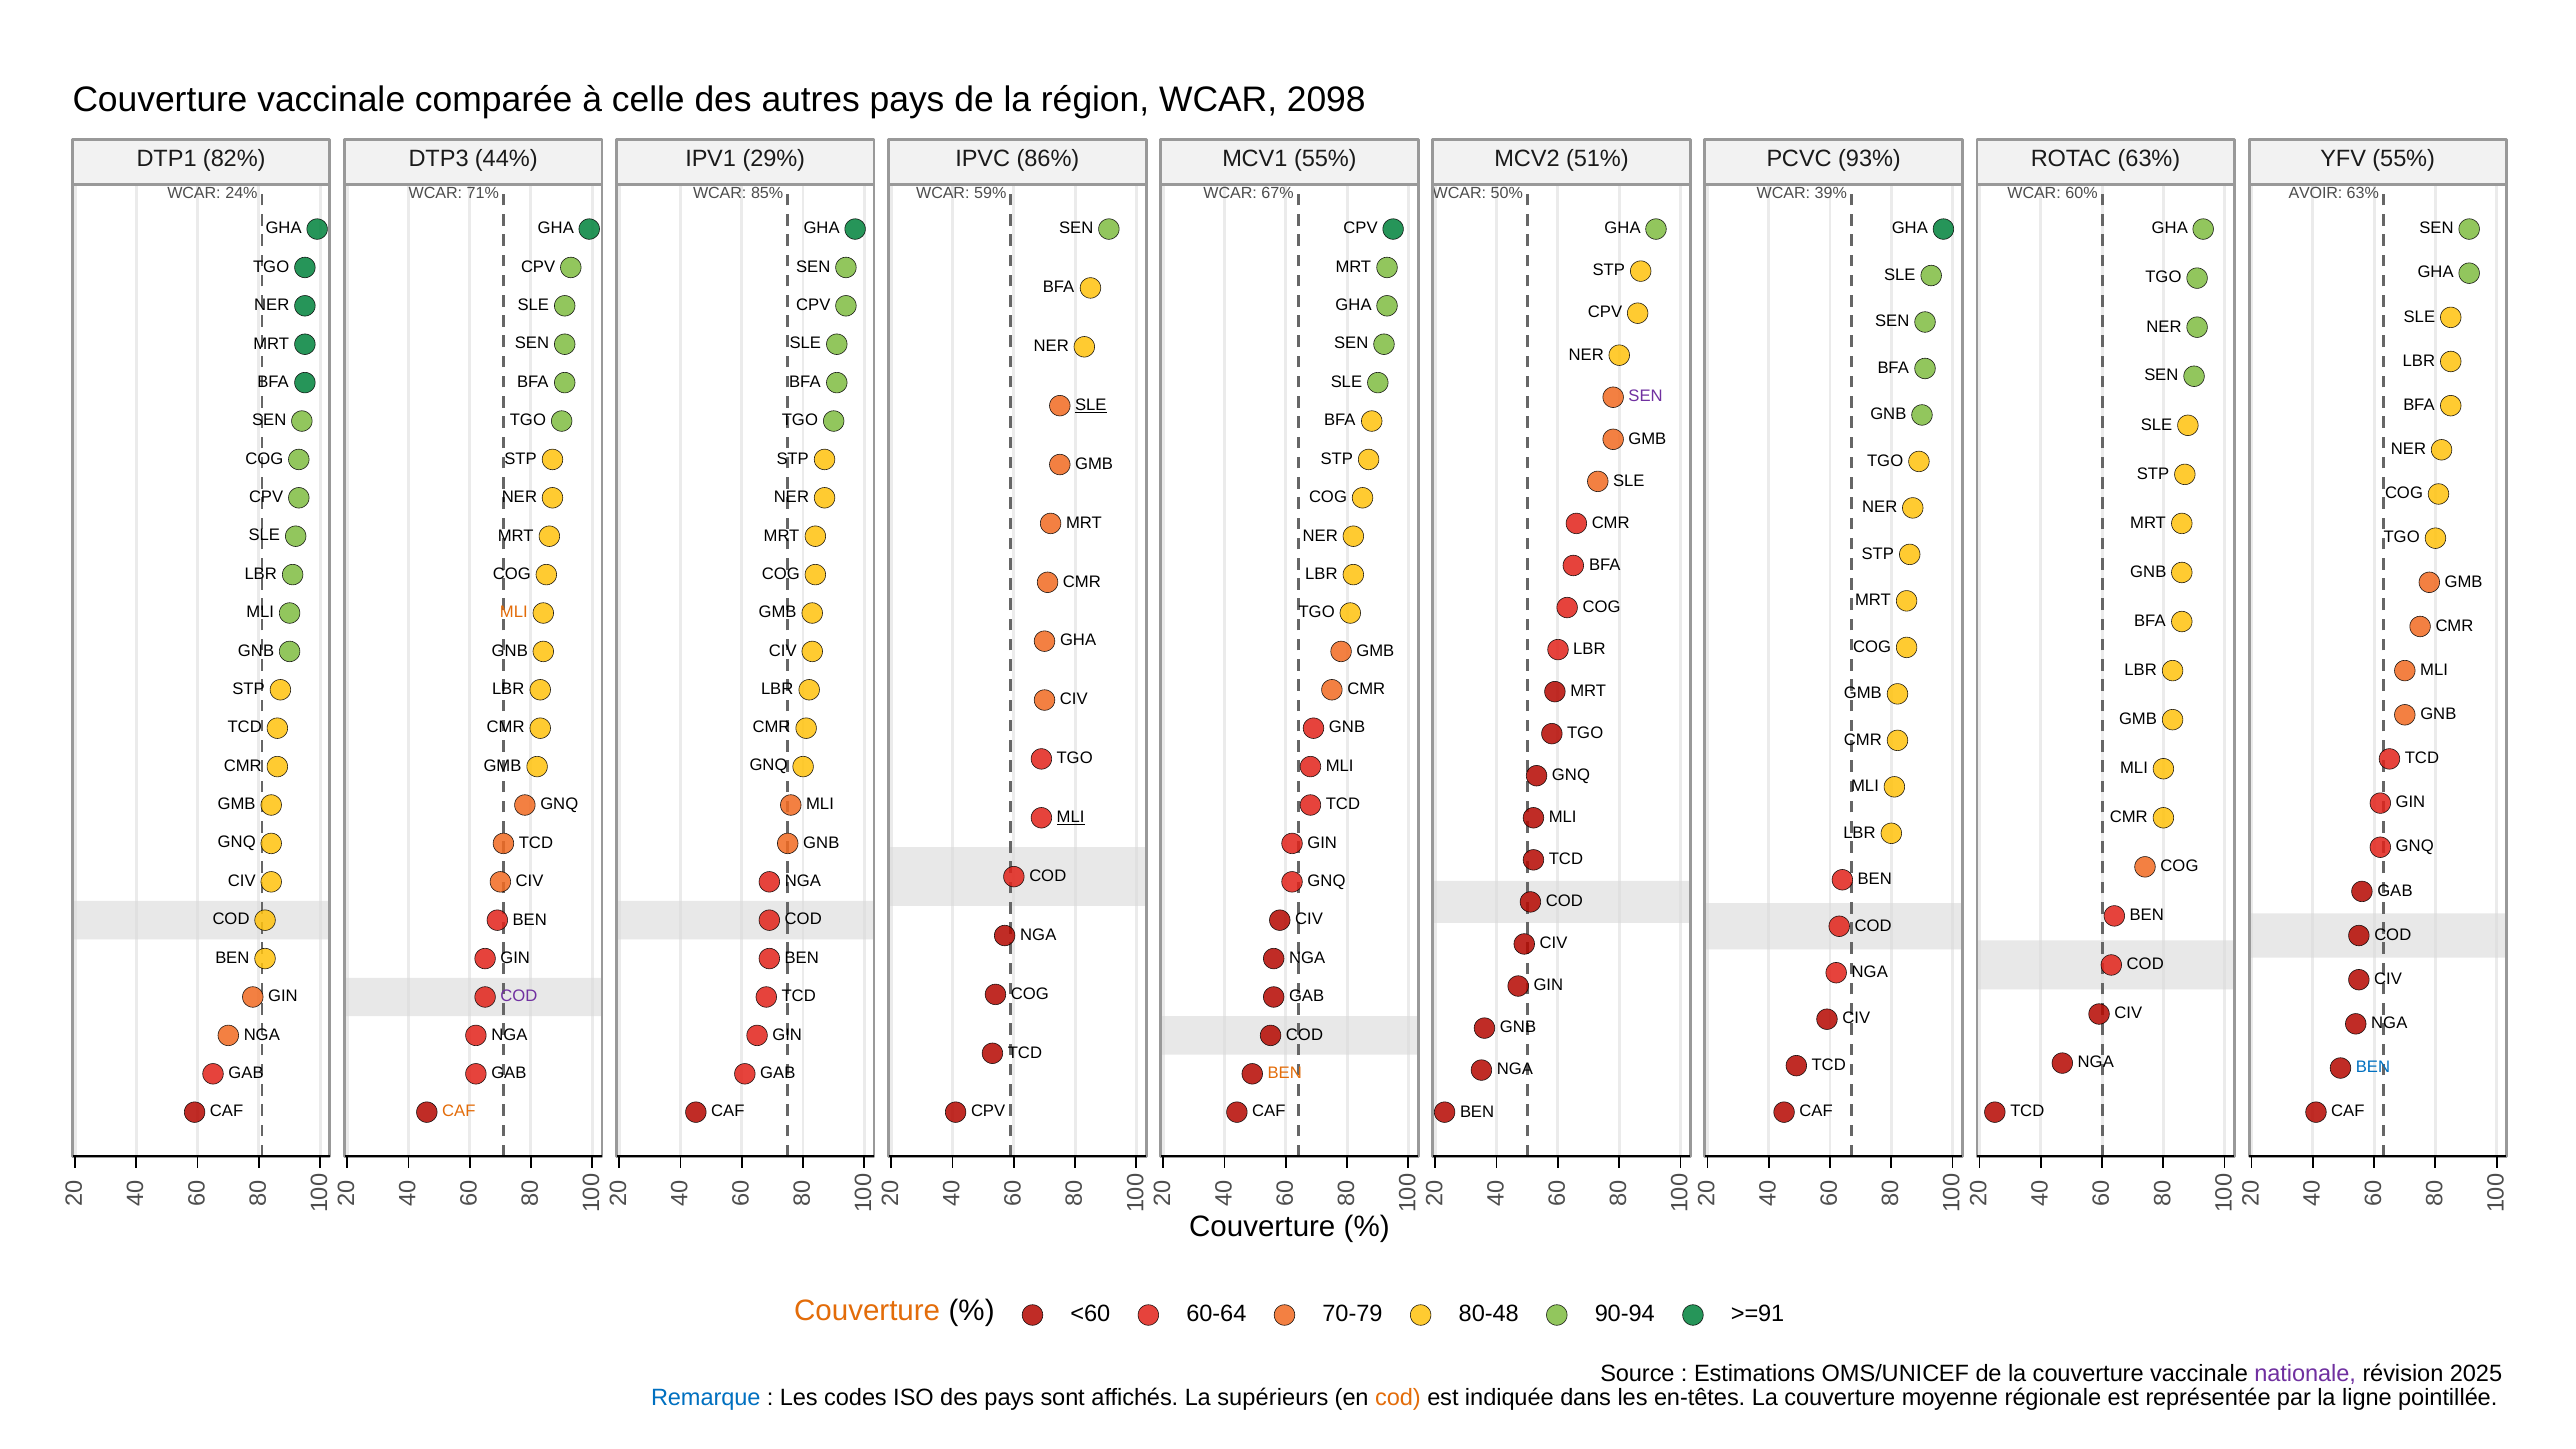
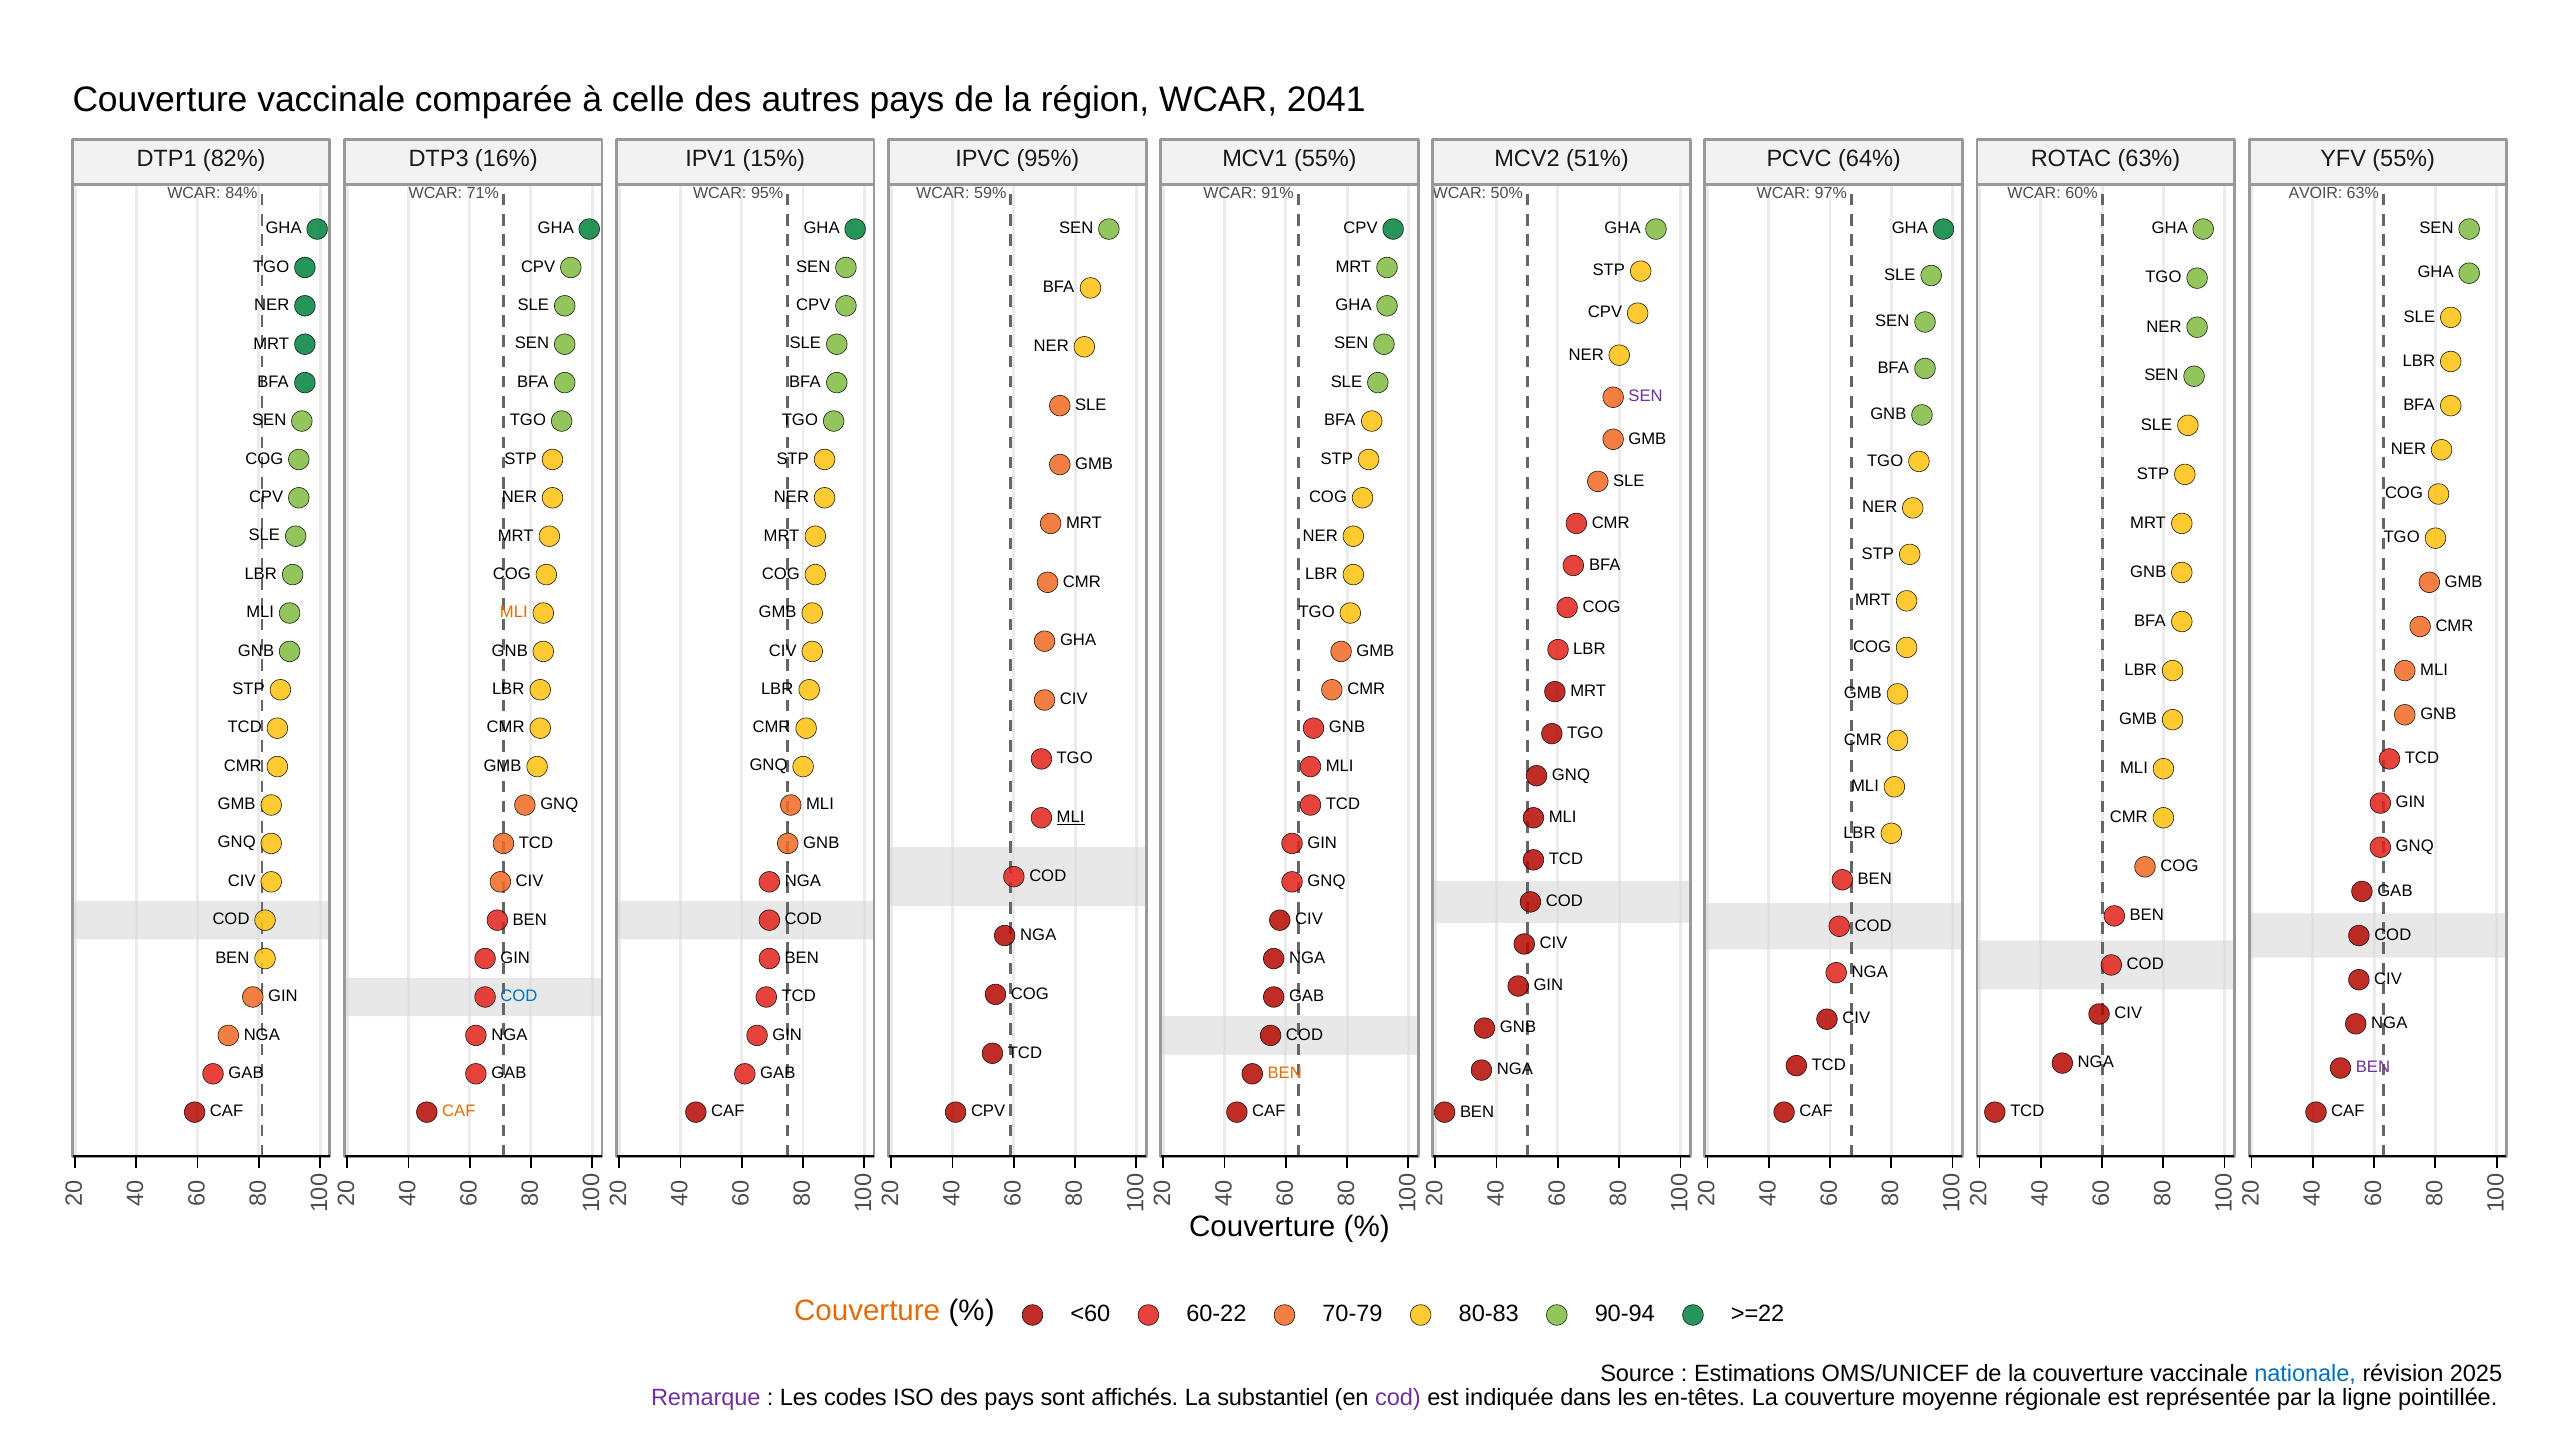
2098: 2098 -> 2041 (1326, 100)
44%: 44% -> 16% (506, 159)
29%: 29% -> 15% (774, 159)
IPVC 86%: 86% -> 95% (1048, 159)
93%: 93% -> 64% (1869, 159)
24%: 24% -> 84% (241, 193)
WCAR 85%: 85% -> 95% (767, 193)
67%: 67% -> 91% (1278, 193)
39%: 39% -> 97% (1831, 193)
SLE underline: present -> none (1091, 405)
COD colour: purple -> blue (519, 996)
BEN colour: blue -> purple (2373, 1067)
60-64: 60-64 -> 60-22 (1216, 1314)
80-48: 80-48 -> 80-83 (1489, 1314)
>=91: >=91 -> >=22 (1758, 1314)
nationale colour: purple -> blue (2305, 1373)
Remarque colour: blue -> purple (706, 1398)
supérieurs: supérieurs -> substantiel (1273, 1398)
cod colour: orange -> purple (1398, 1398)
